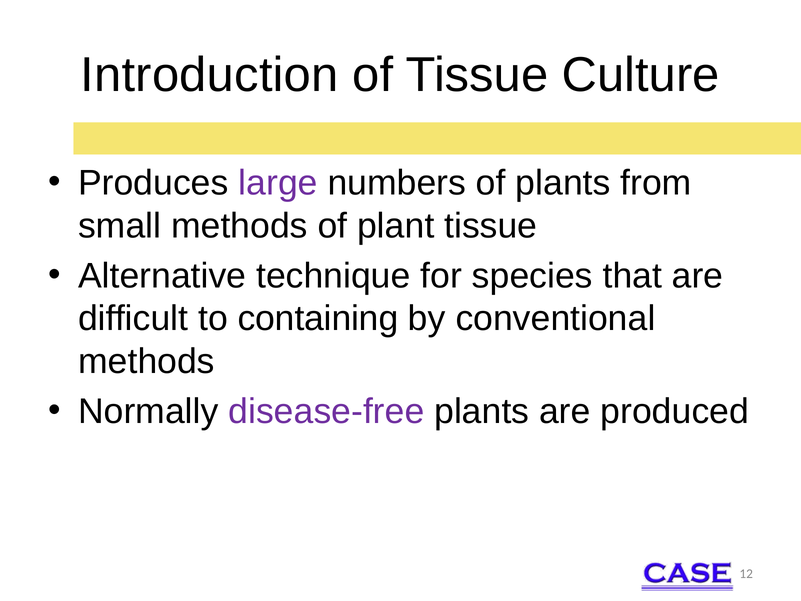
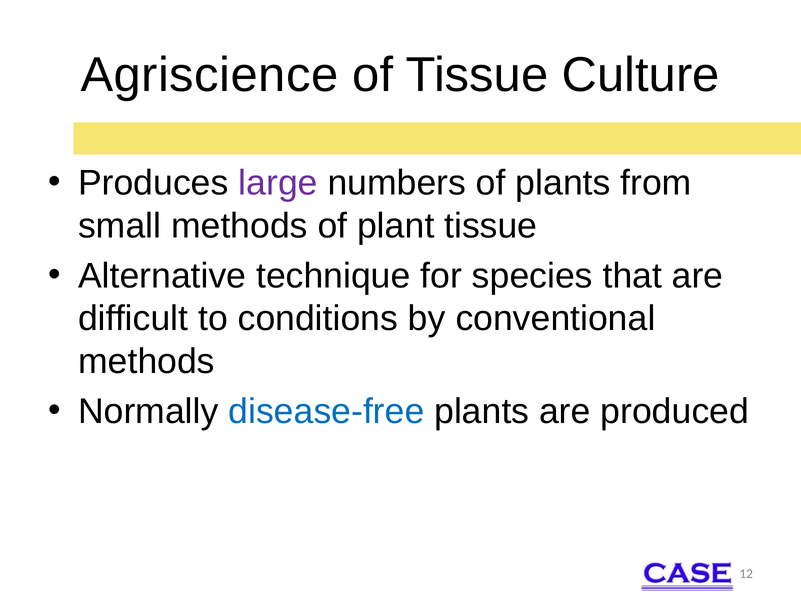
Introduction: Introduction -> Agriscience (209, 75)
containing: containing -> conditions (318, 318)
disease-free colour: purple -> blue (326, 411)
